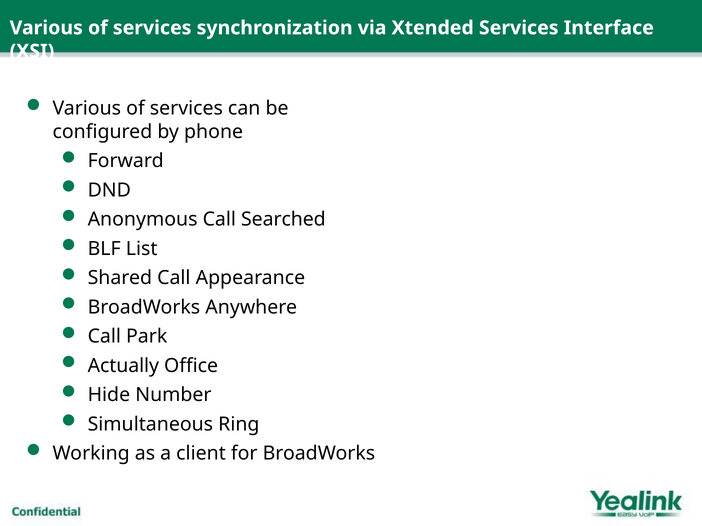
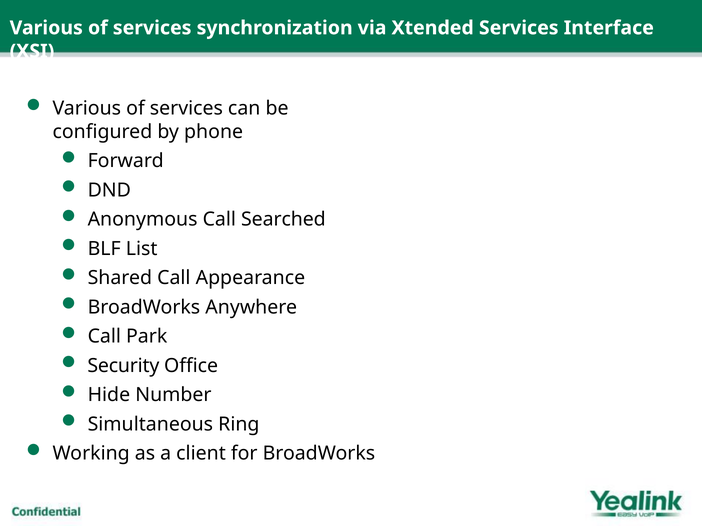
Actually: Actually -> Security (123, 366)
